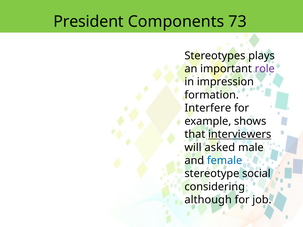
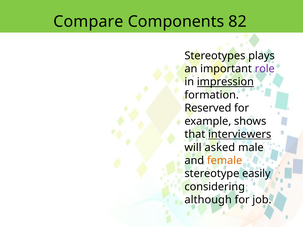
President: President -> Compare (88, 22)
73: 73 -> 82 (238, 22)
impression underline: none -> present (225, 82)
Interfere: Interfere -> Reserved (208, 108)
female colour: blue -> orange (225, 161)
social: social -> easily (256, 174)
